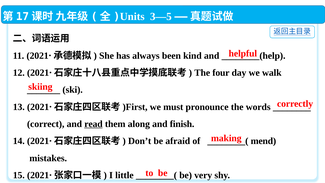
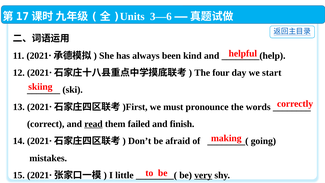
3—5: 3—5 -> 3—6 (161, 16)
walk: walk -> start (272, 73)
along: along -> failed (139, 124)
mend: mend -> going (263, 141)
very underline: none -> present (203, 175)
